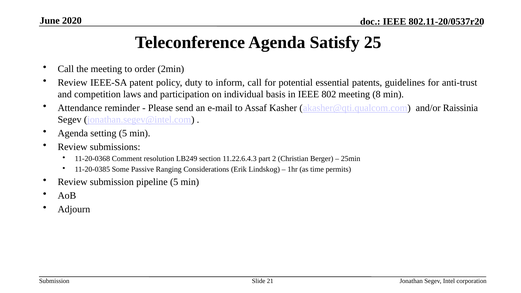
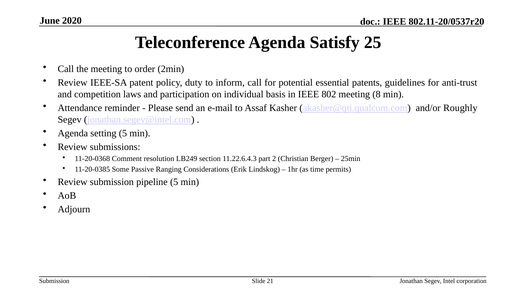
Raissinia: Raissinia -> Roughly (460, 108)
